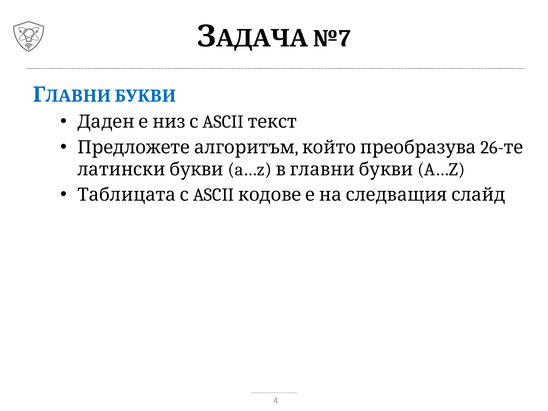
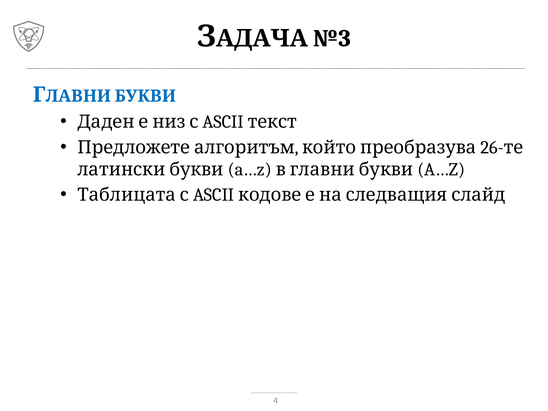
№7: №7 -> №3 (332, 38)
